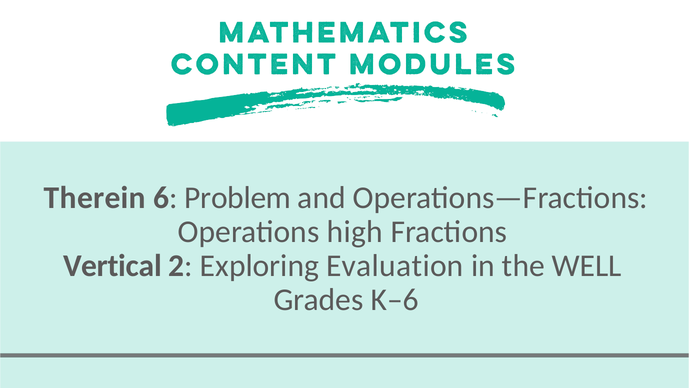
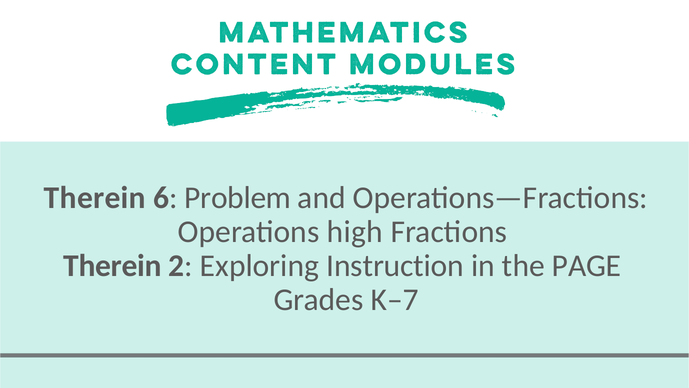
Vertical: Vertical -> Therein (112, 266)
Evaluation: Evaluation -> Instruction (395, 266)
WELL: WELL -> PAGE (587, 266)
K–6: K–6 -> K–7 (395, 300)
